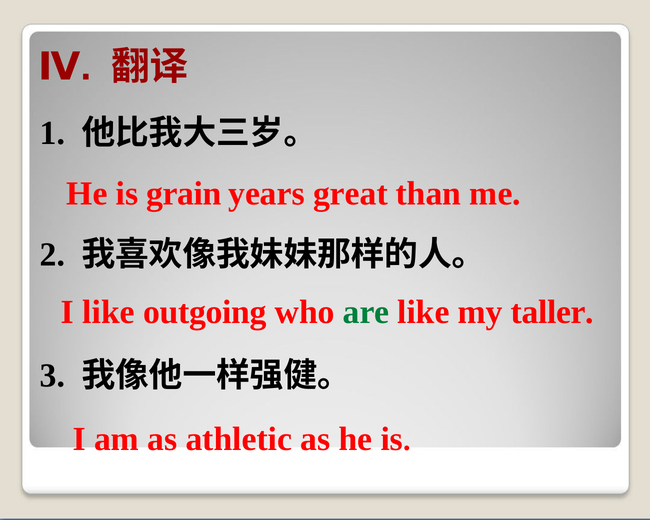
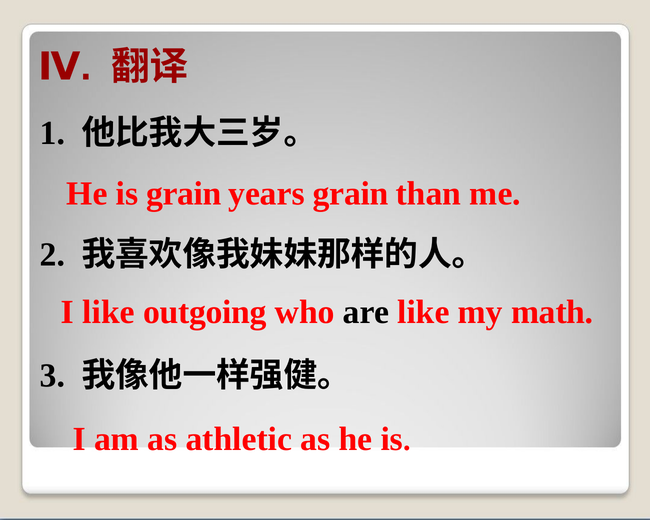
years great: great -> grain (351, 193)
are colour: green -> black (366, 312)
taller: taller -> math (552, 312)
